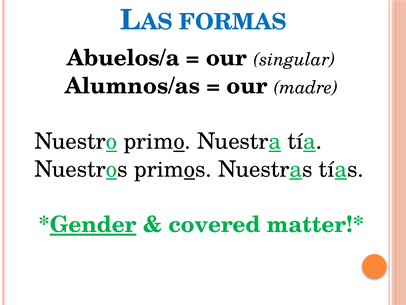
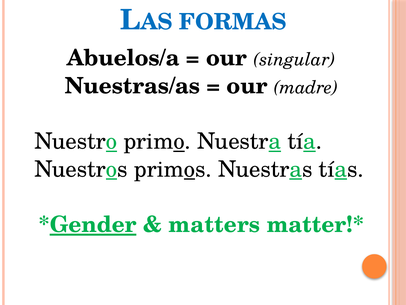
Alumnos/as: Alumnos/as -> Nuestras/as (133, 86)
covered: covered -> matters (214, 224)
